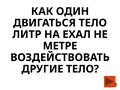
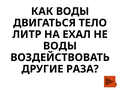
КАК ОДИН: ОДИН -> ВОДЫ (73, 11)
МЕТРЕ: МЕТРЕ -> ВОДЫ (60, 46)
ДРУГИЕ ТЕЛО: ТЕЛО -> РАЗА (82, 69)
